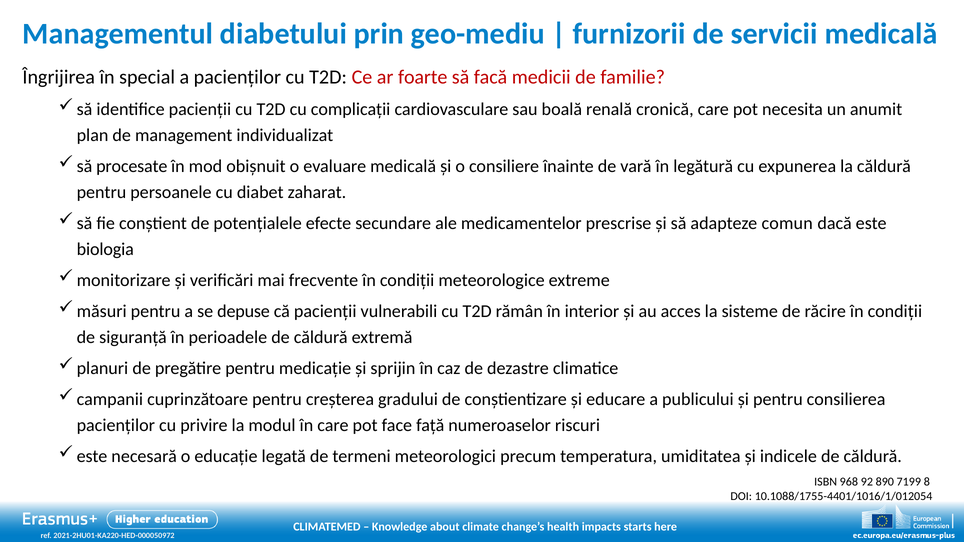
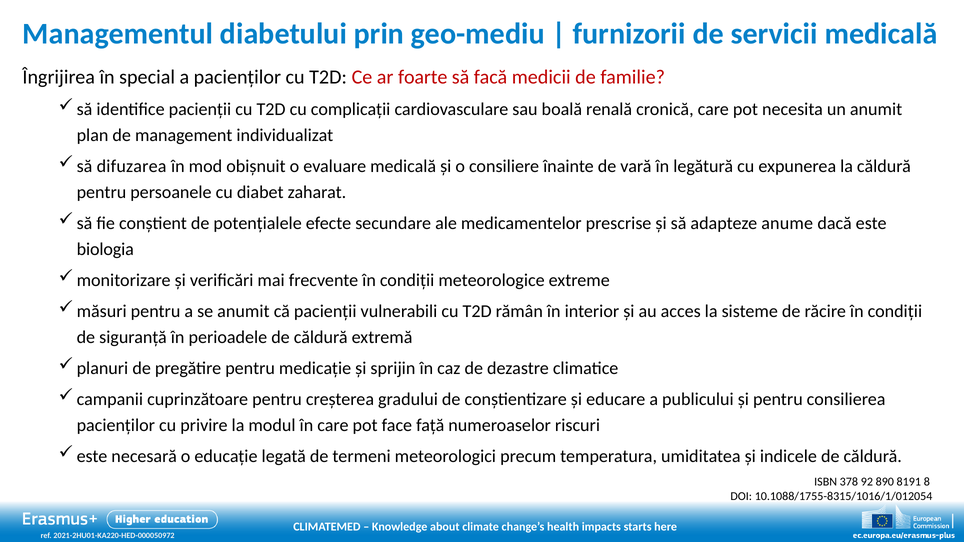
procesate: procesate -> difuzarea (132, 166)
comun: comun -> anume (787, 223)
se depuse: depuse -> anumit (243, 311)
968: 968 -> 378 (849, 482)
7199: 7199 -> 8191 (909, 482)
10.1088/1755-4401/1016/1/012054: 10.1088/1755-4401/1016/1/012054 -> 10.1088/1755-8315/1016/1/012054 (844, 497)
